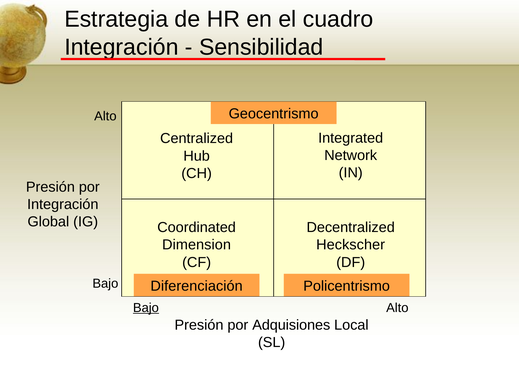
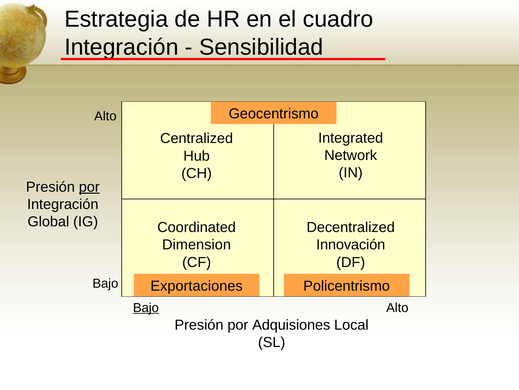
por underline: none -> present (89, 187)
Heckscher: Heckscher -> Innovación (351, 244)
Diferenciación: Diferenciación -> Exportaciones (197, 286)
